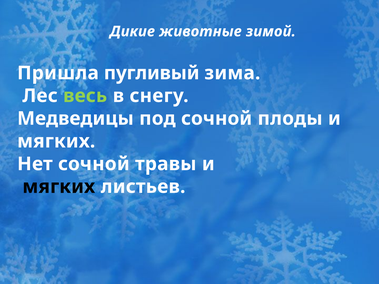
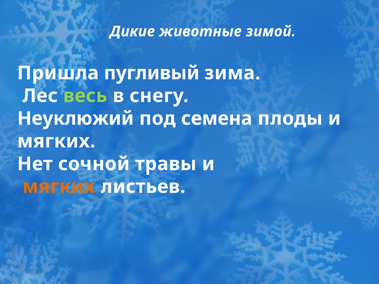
Медведицы: Медведицы -> Неуклюжий (76, 119)
под сочной: сочной -> семена (217, 119)
мягких colour: black -> orange (59, 187)
